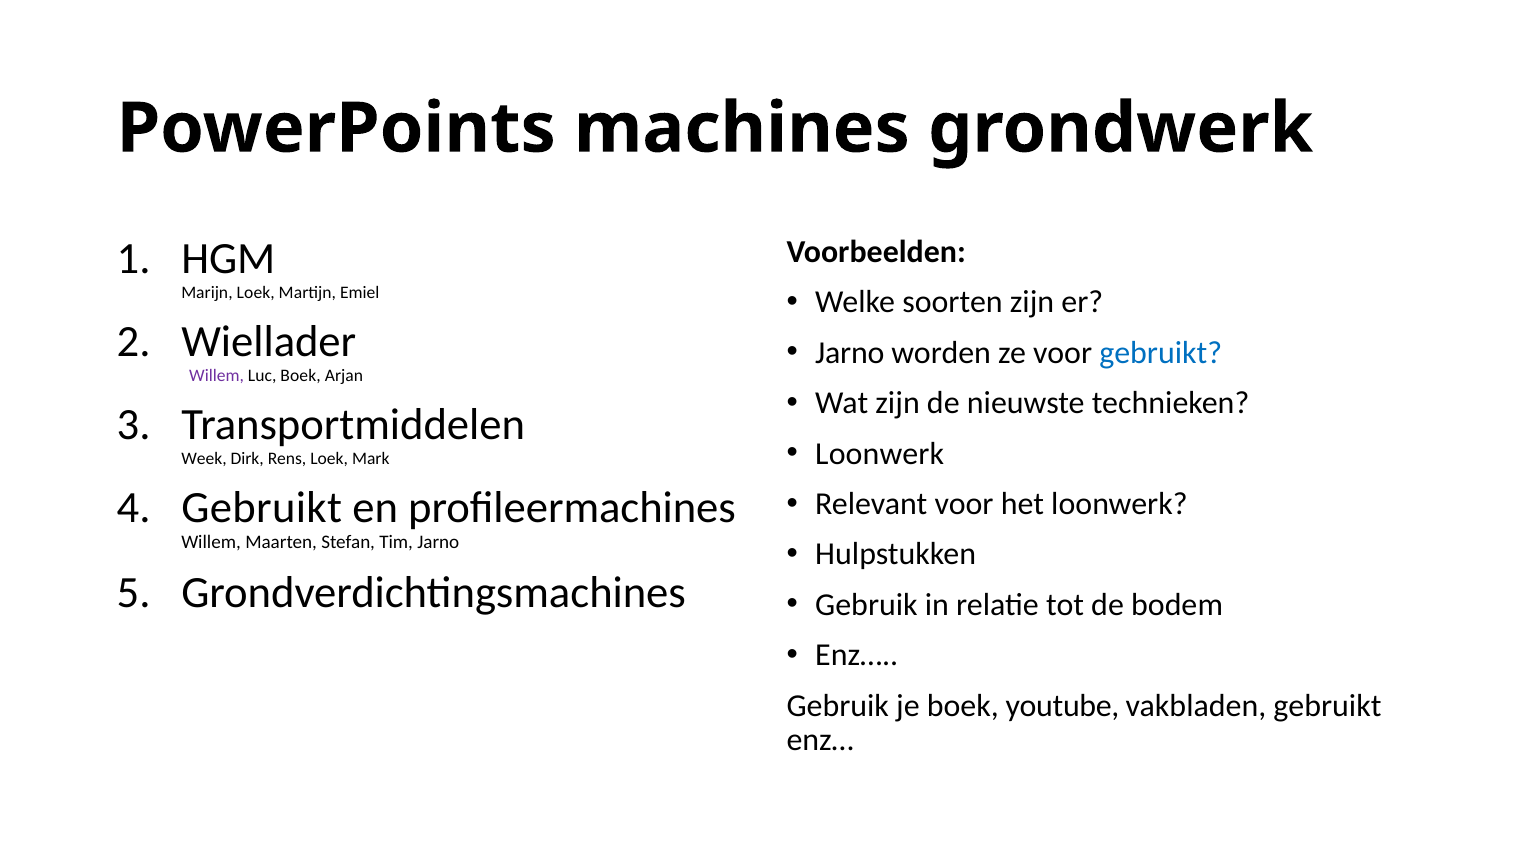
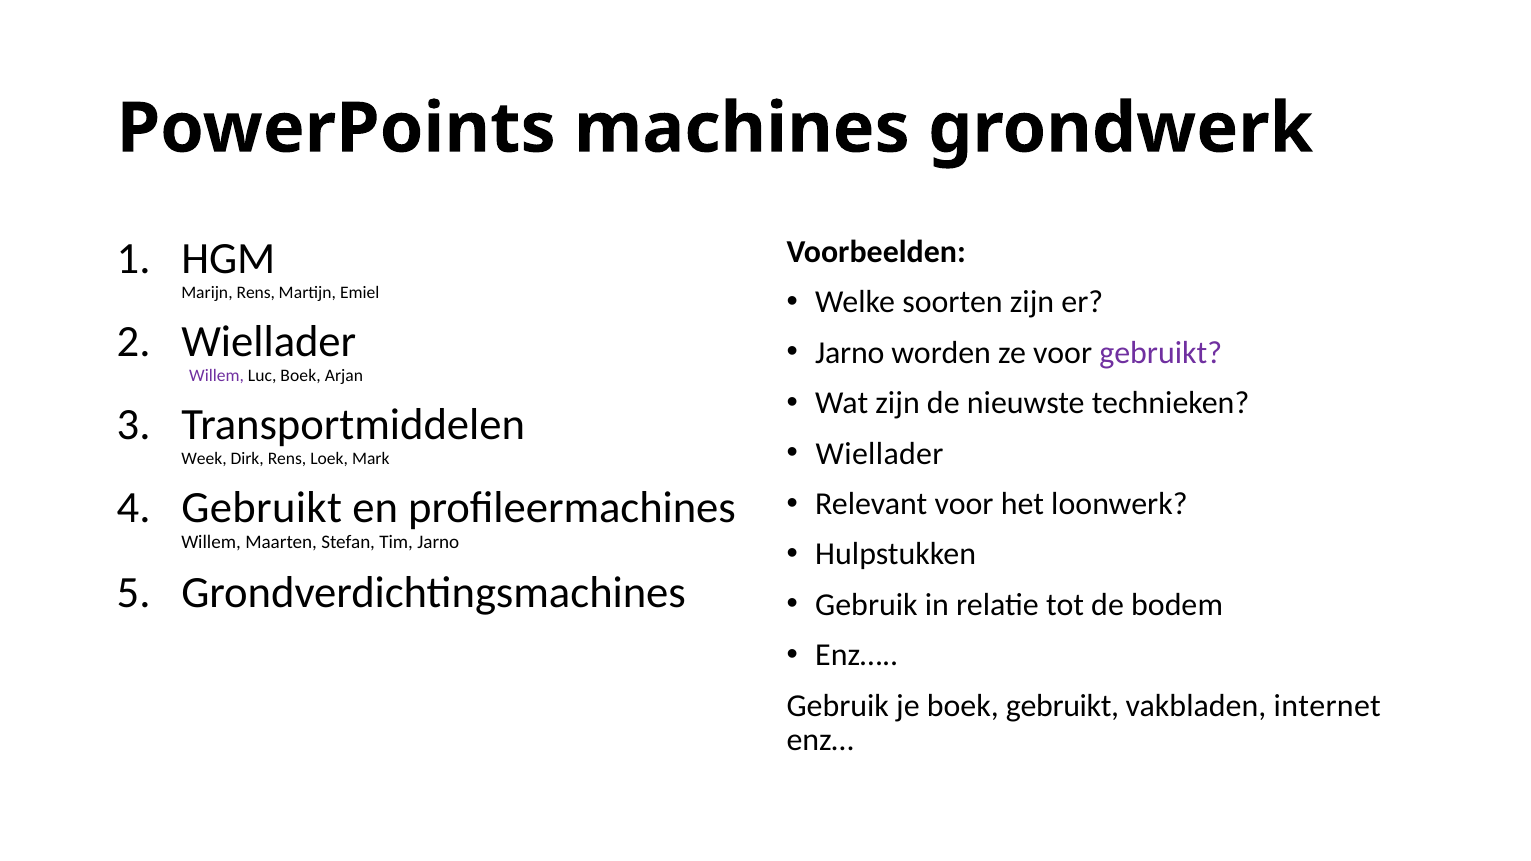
Marijn Loek: Loek -> Rens (256, 293)
gebruikt colour: blue -> purple (1161, 353)
Loonwerk: Loonwerk -> Wiellader (880, 454)
boek youtube: youtube -> gebruikt (1063, 706)
vakbladen gebruikt: gebruikt -> internet (1327, 706)
